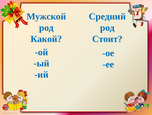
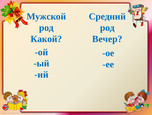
Стоит: Стоит -> Вечер (107, 39)
